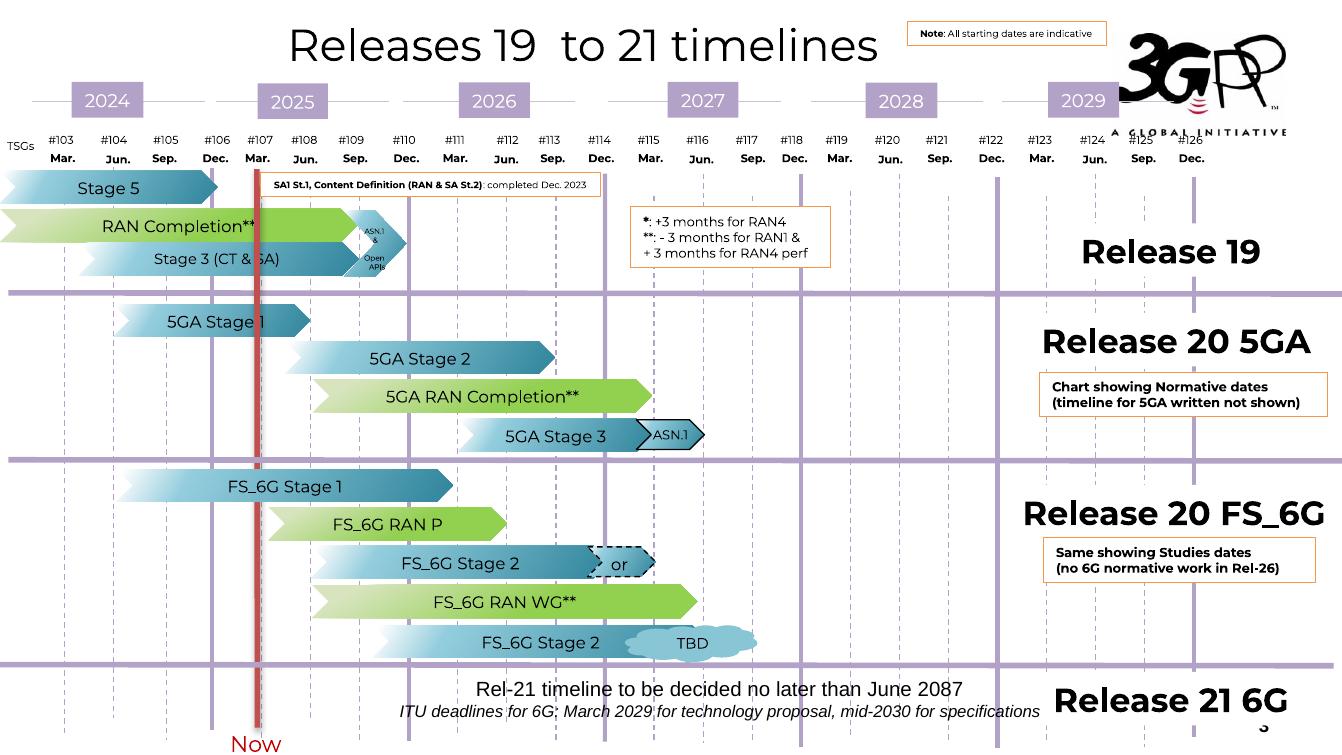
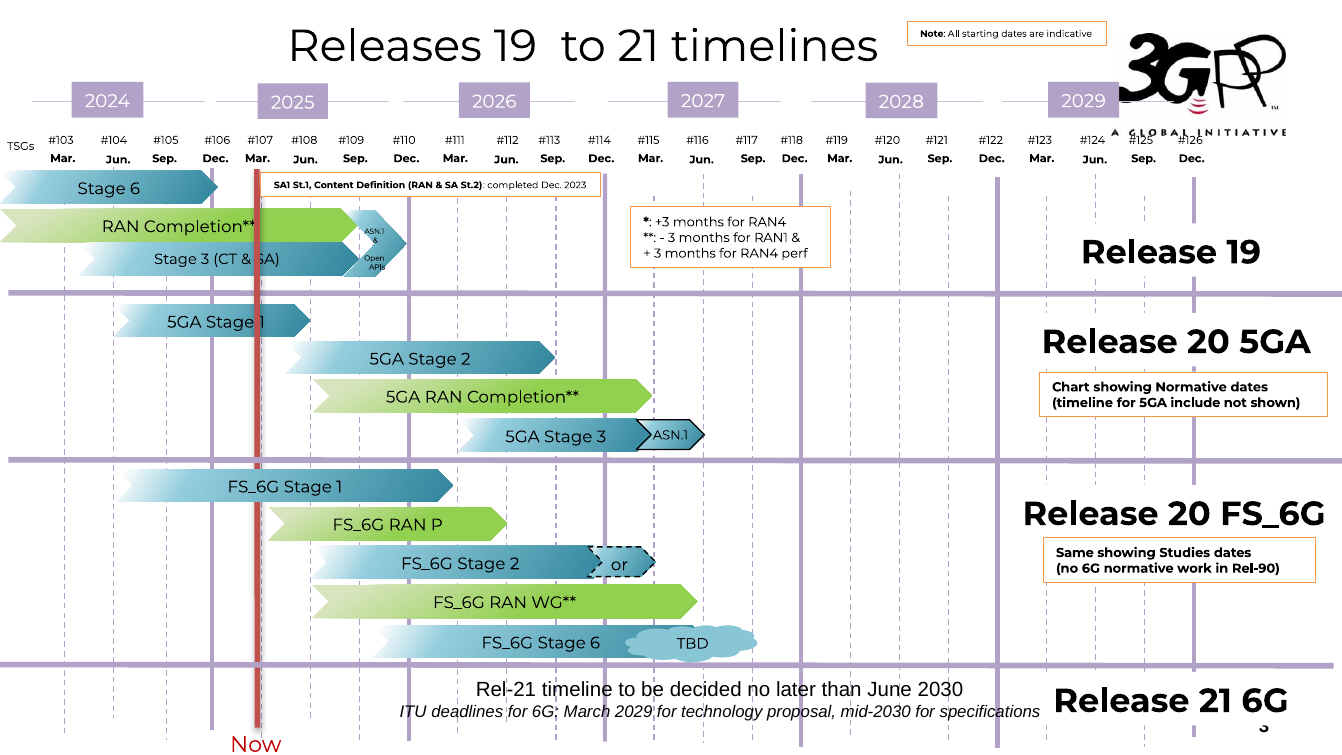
5: 5 -> 6 (135, 189)
written: written -> include (1195, 403)
Rel-26: Rel-26 -> Rel-90 (1256, 568)
2: 2 -> 6 (595, 643)
2087: 2087 -> 2030 (940, 690)
